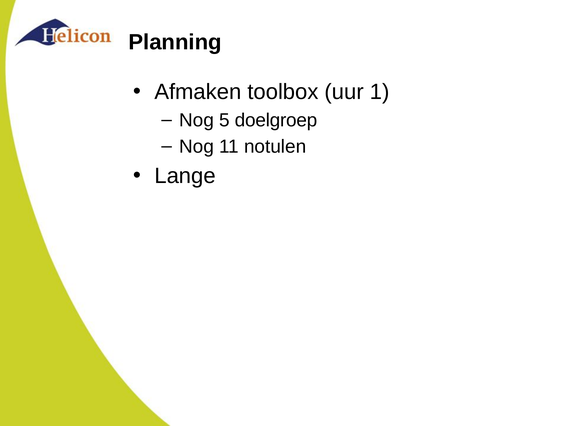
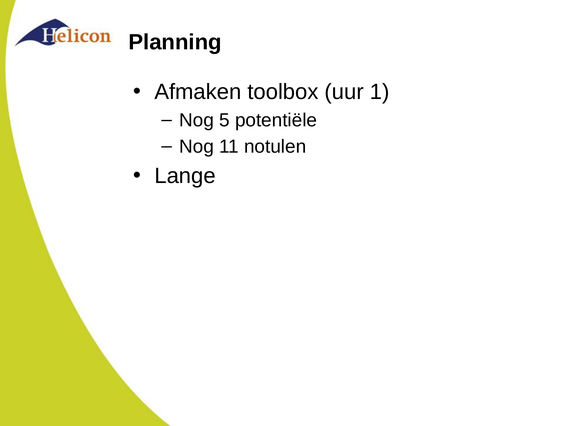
doelgroep: doelgroep -> potentiële (276, 120)
